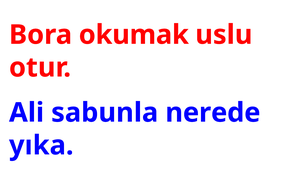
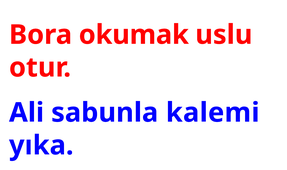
nerede: nerede -> kalemi (213, 113)
